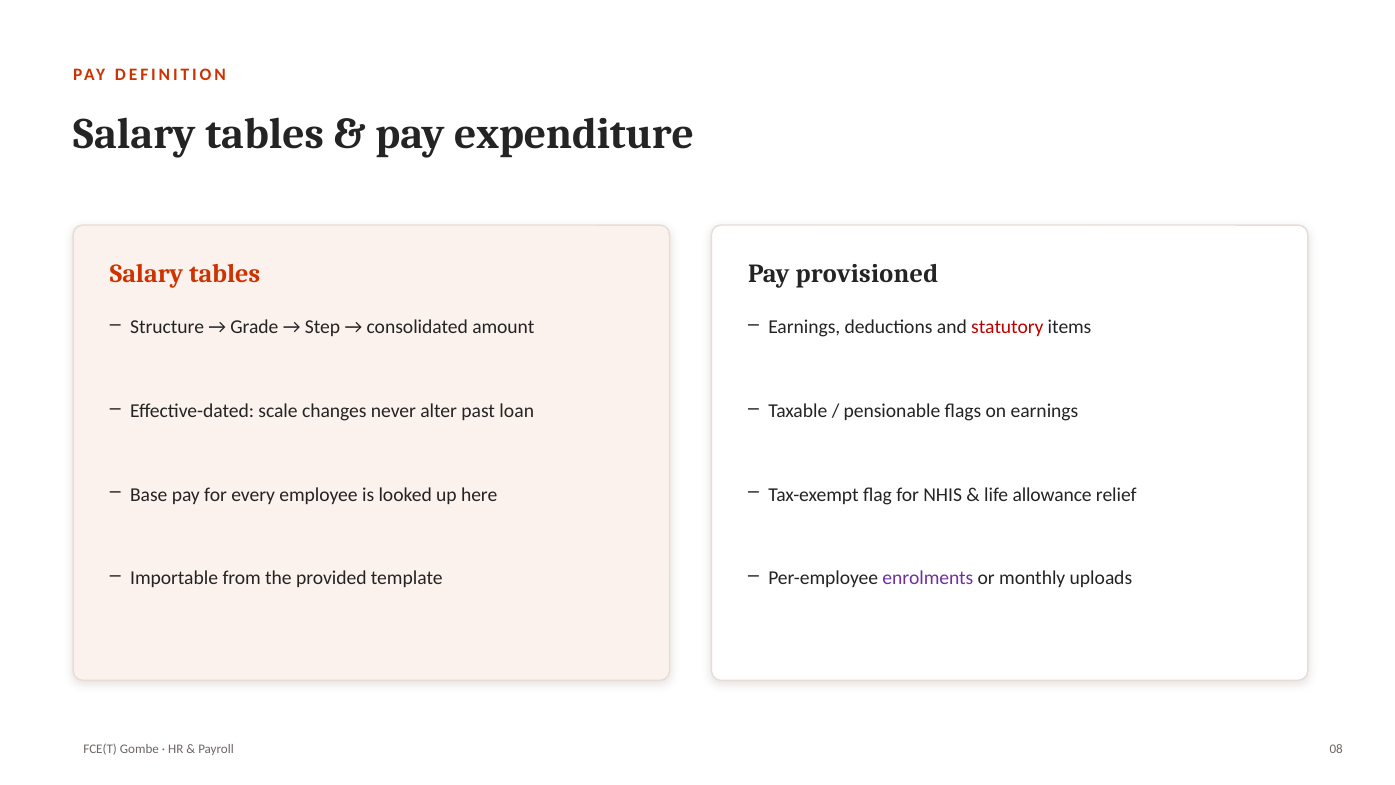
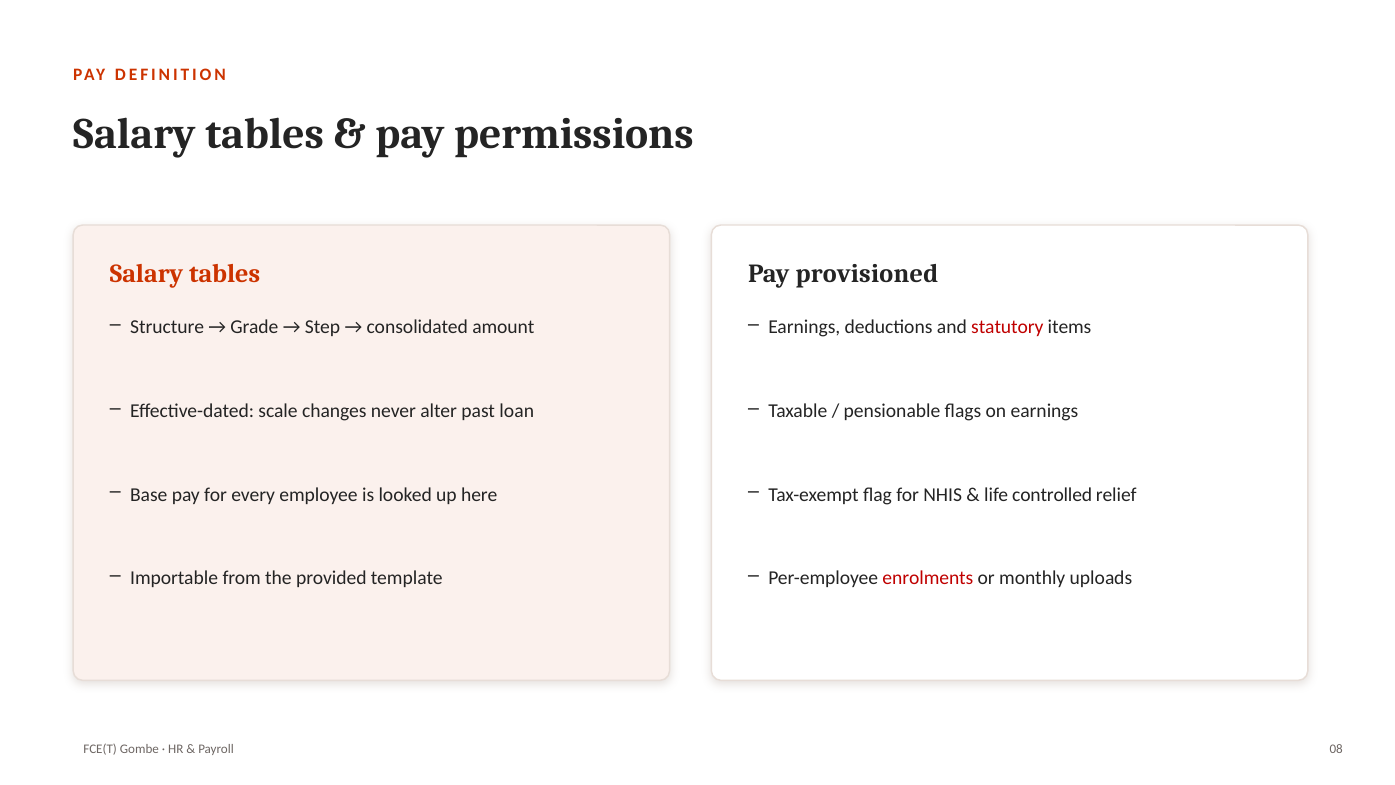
expenditure: expenditure -> permissions (574, 134)
allowance: allowance -> controlled (1052, 494)
enrolments colour: purple -> red (928, 578)
